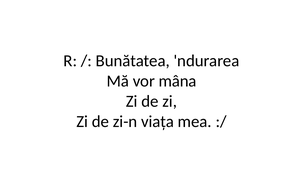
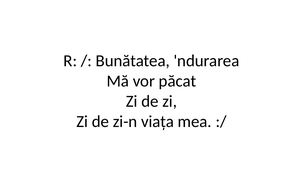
mâna: mâna -> păcat (178, 81)
